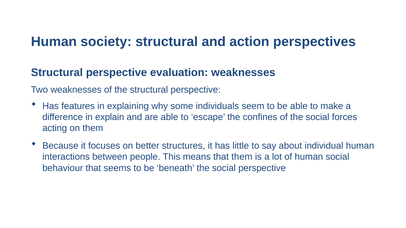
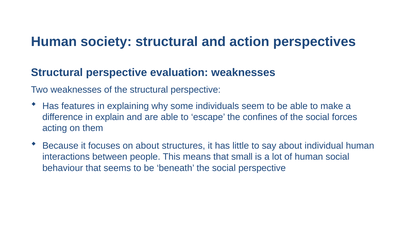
on better: better -> about (147, 146)
that them: them -> small (242, 157)
